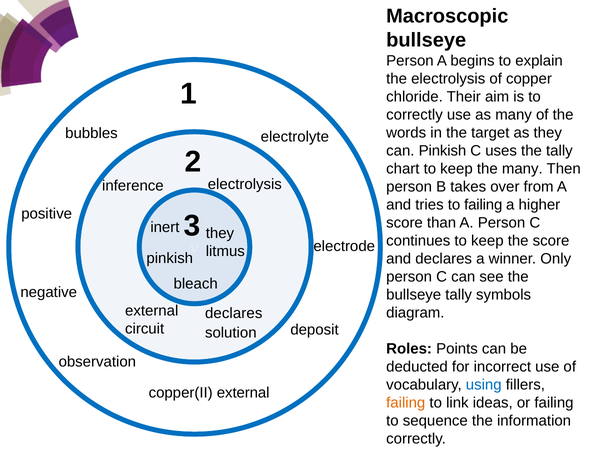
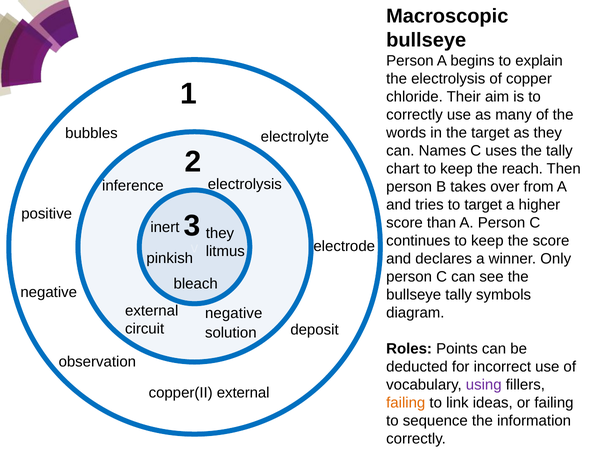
can Pinkish: Pinkish -> Names (442, 151)
the many: many -> reach (522, 169)
to failing: failing -> target (483, 205)
declares: declares -> negative (234, 313)
using colour: blue -> purple (484, 385)
